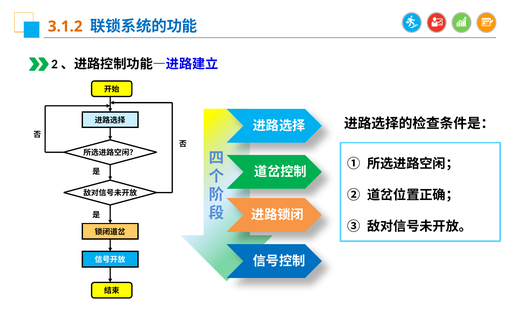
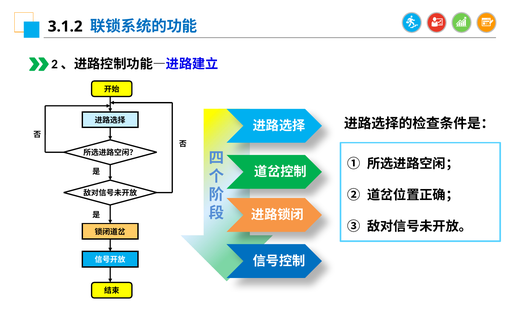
3.1.2 colour: orange -> black (65, 26)
